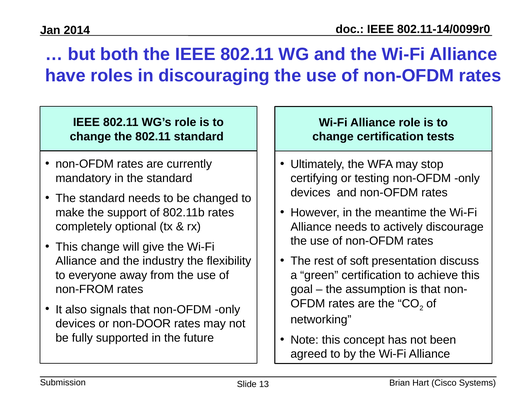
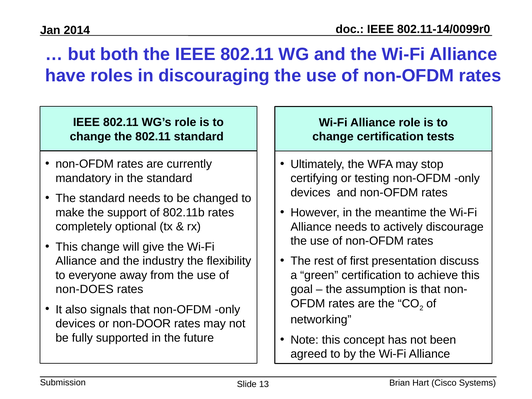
soft: soft -> first (359, 261)
non-FROM: non-FROM -> non-DOES (85, 289)
